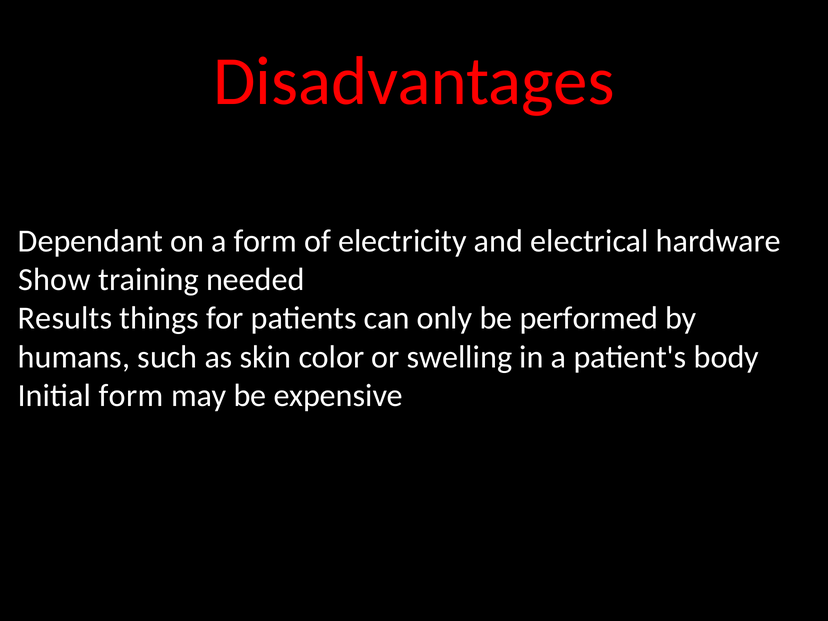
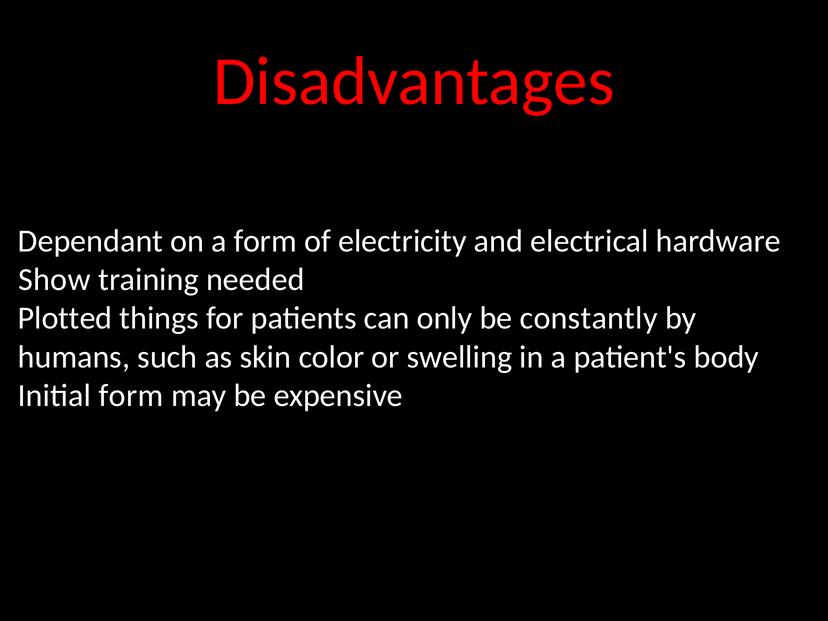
Results: Results -> Plotted (65, 318)
performed: performed -> constantly (589, 318)
